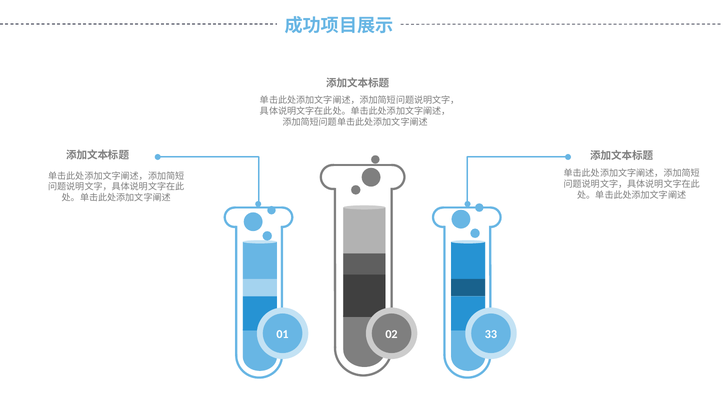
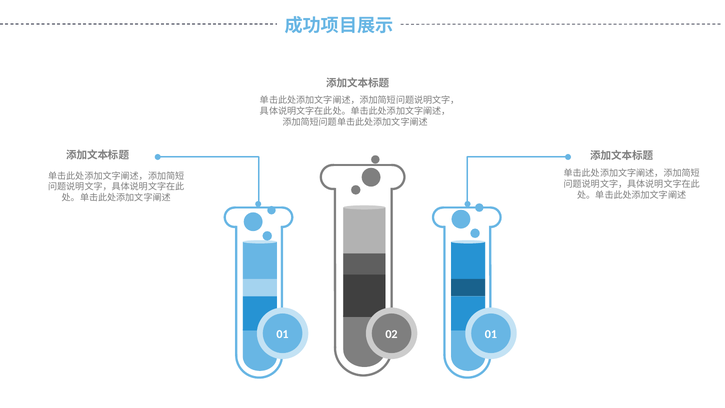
02 33: 33 -> 01 (491, 334)
